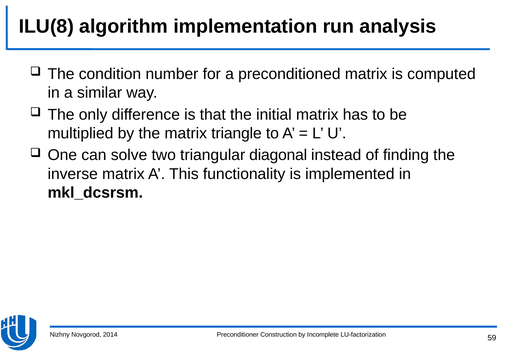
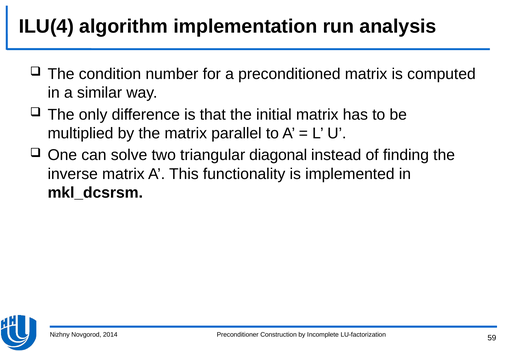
ILU(8: ILU(8 -> ILU(4 (46, 26)
triangle: triangle -> parallel (236, 133)
